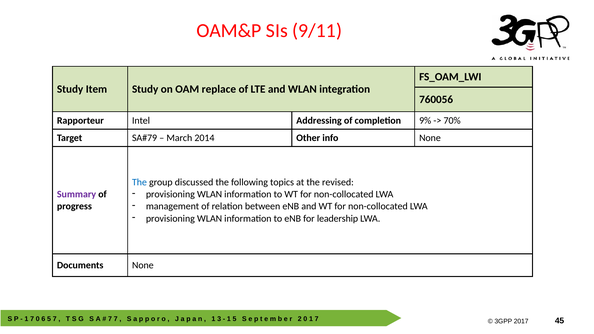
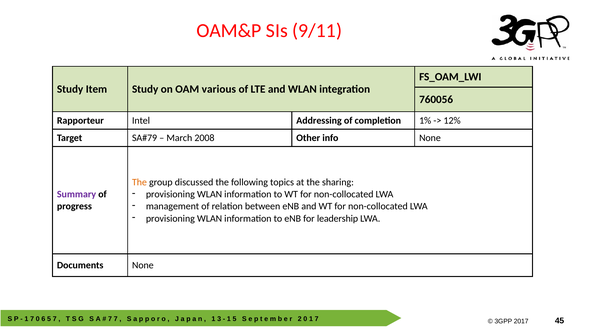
replace: replace -> various (219, 89)
9%: 9% -> 1% (425, 121)
70%: 70% -> 12% (452, 121)
2014: 2014 -> 2008 (204, 138)
The colour: blue -> orange (139, 182)
revised: revised -> sharing (338, 182)
